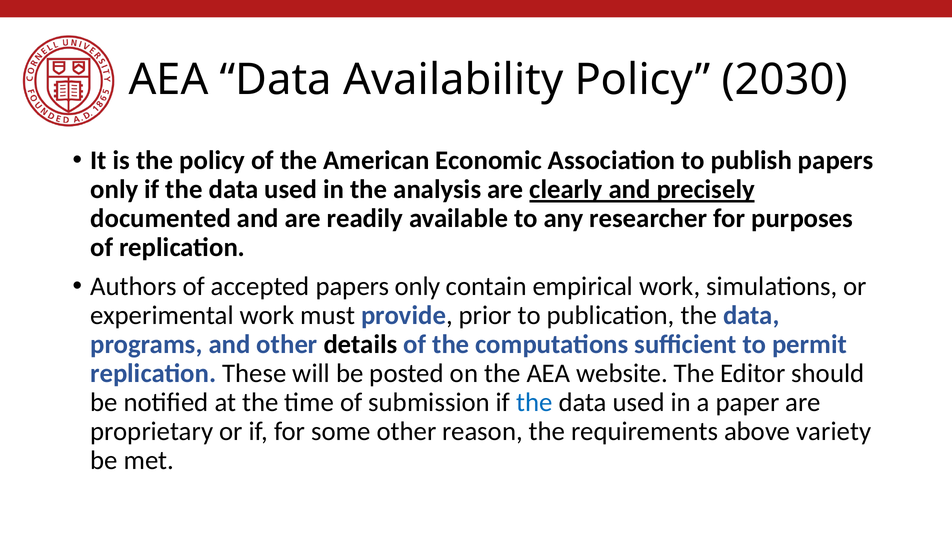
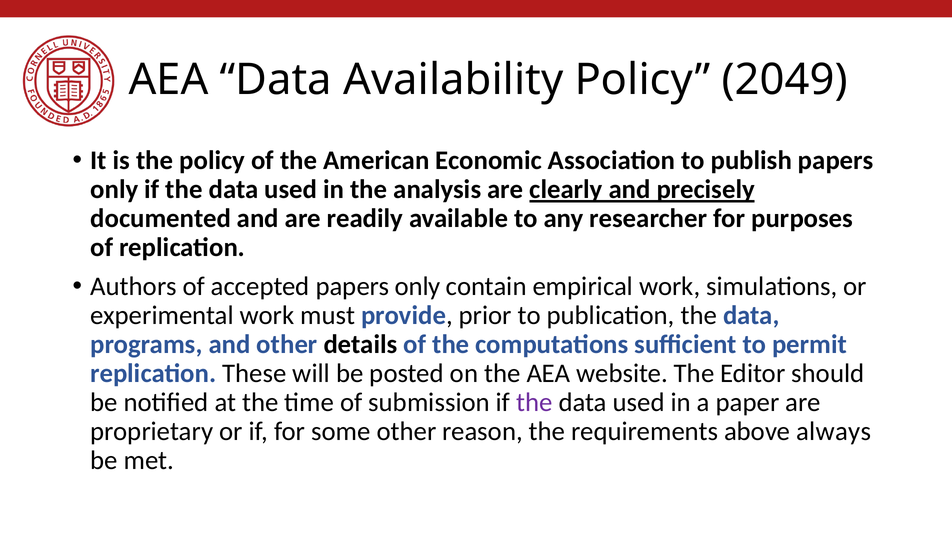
2030: 2030 -> 2049 (785, 80)
the colour: blue -> purple (534, 402)
variety: variety -> always (834, 431)
